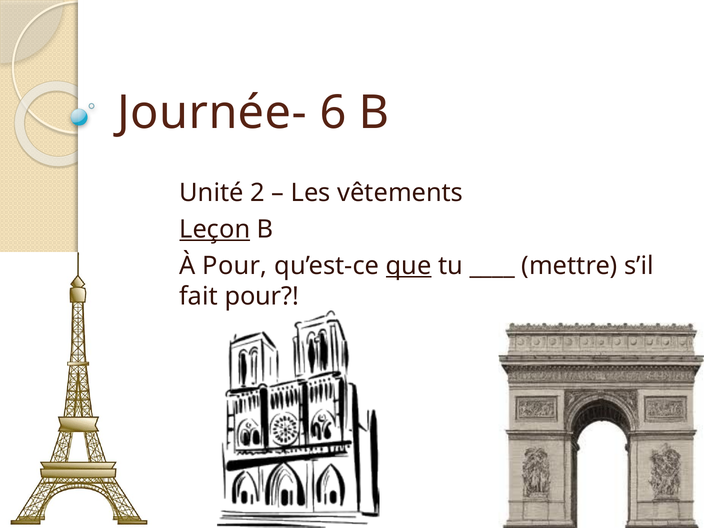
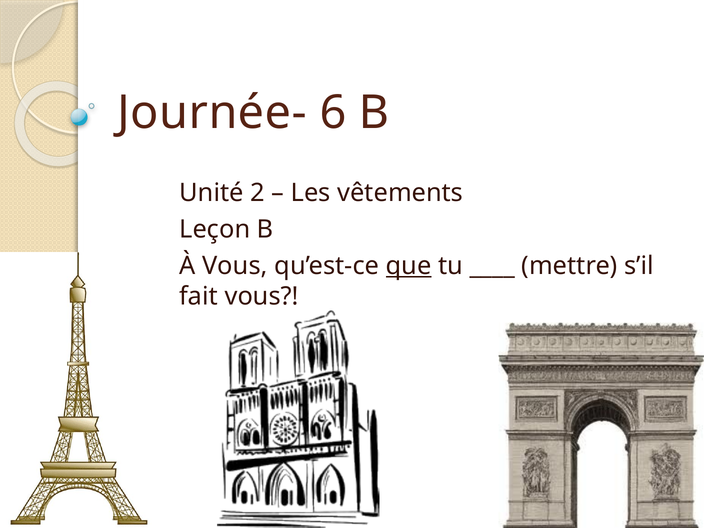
Leçon underline: present -> none (215, 230)
À Pour: Pour -> Vous (235, 266)
fait pour: pour -> vous (262, 297)
